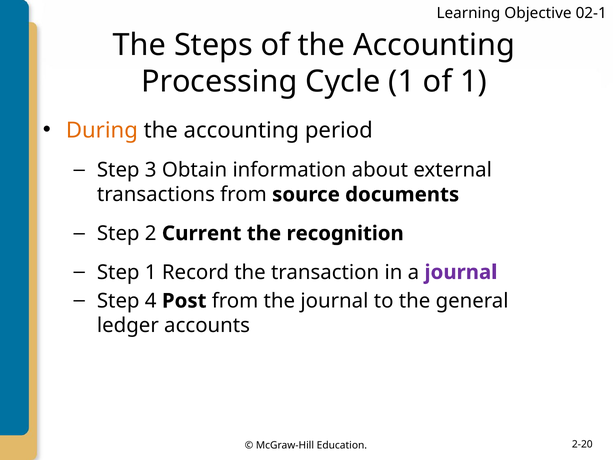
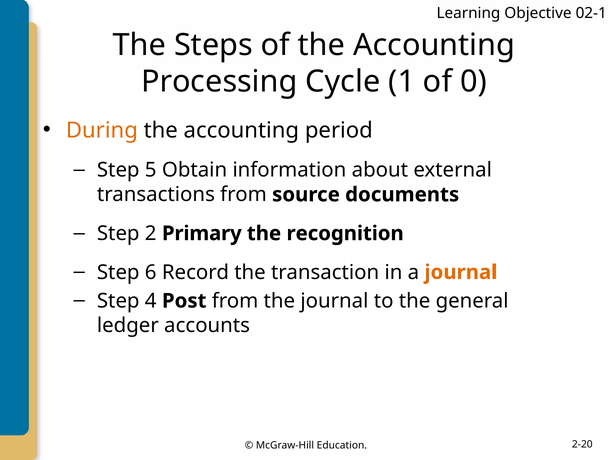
of 1: 1 -> 0 (473, 82)
3: 3 -> 5 (151, 170)
Current: Current -> Primary (202, 233)
Step 1: 1 -> 6 (151, 272)
journal colour: purple -> orange (461, 272)
